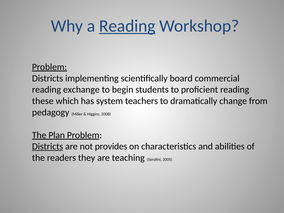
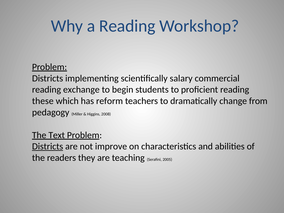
Reading underline: present -> none (127, 26)
board: board -> salary (181, 78)
system: system -> reform (110, 101)
Plan: Plan -> Text (57, 135)
provides: provides -> improve (111, 146)
